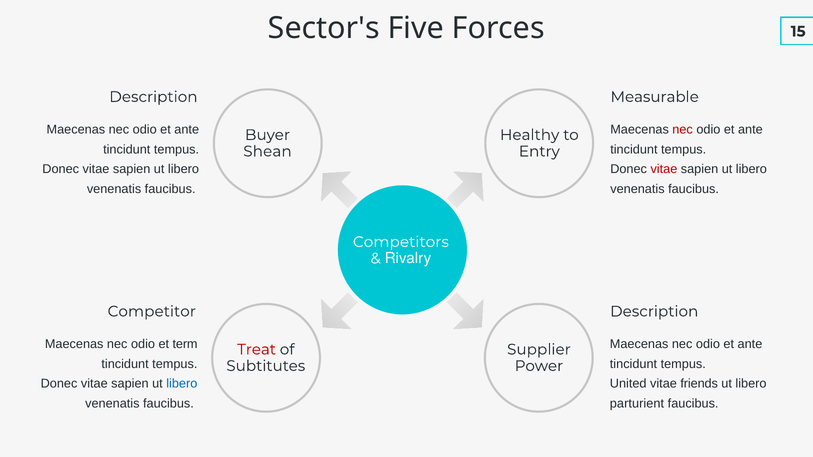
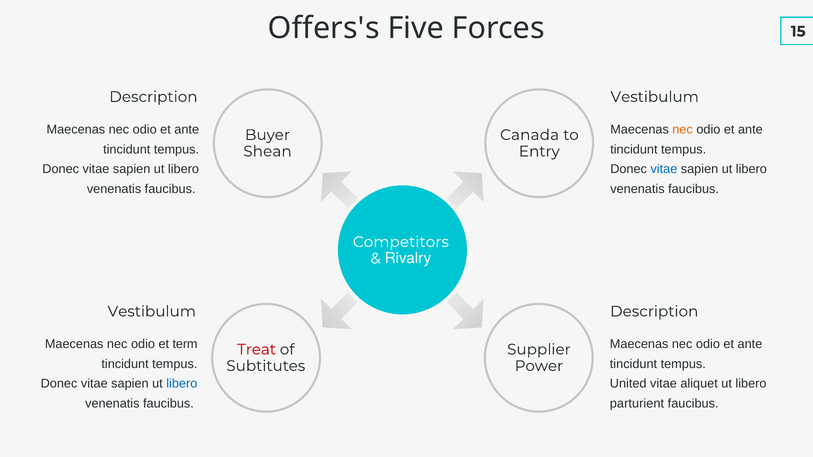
Sector's: Sector's -> Offers's (324, 28)
Measurable: Measurable -> Vestibulum (655, 97)
nec colour: red -> orange (683, 130)
Healthy: Healthy -> Canada (530, 135)
vitae colour: red -> blue (664, 169)
Competitor: Competitor -> Vestibulum (152, 312)
friends: friends -> aliquet (699, 384)
